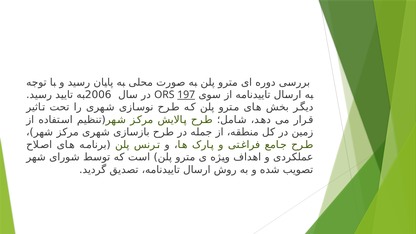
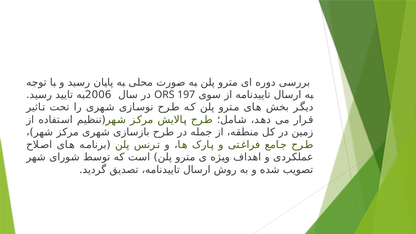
197 underline: present -> none (186, 95)
